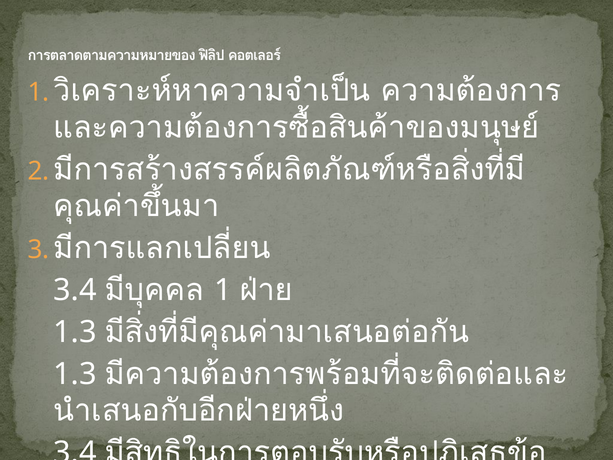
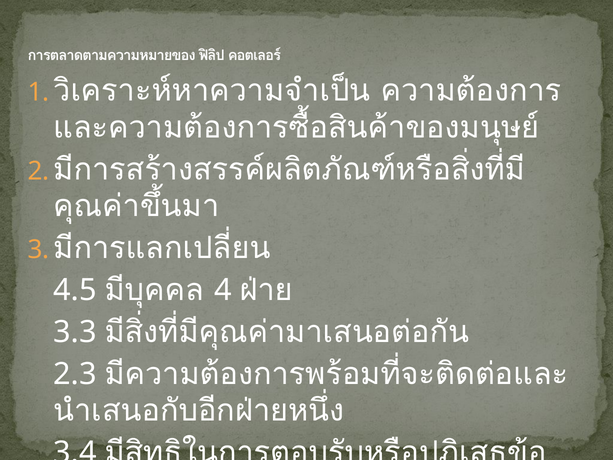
3.4: 3.4 -> 4.5 (75, 290)
1: 1 -> 4 (223, 290)
1.3: 1.3 -> 3.3 (75, 332)
1.3: 1.3 -> 2.3 (75, 374)
